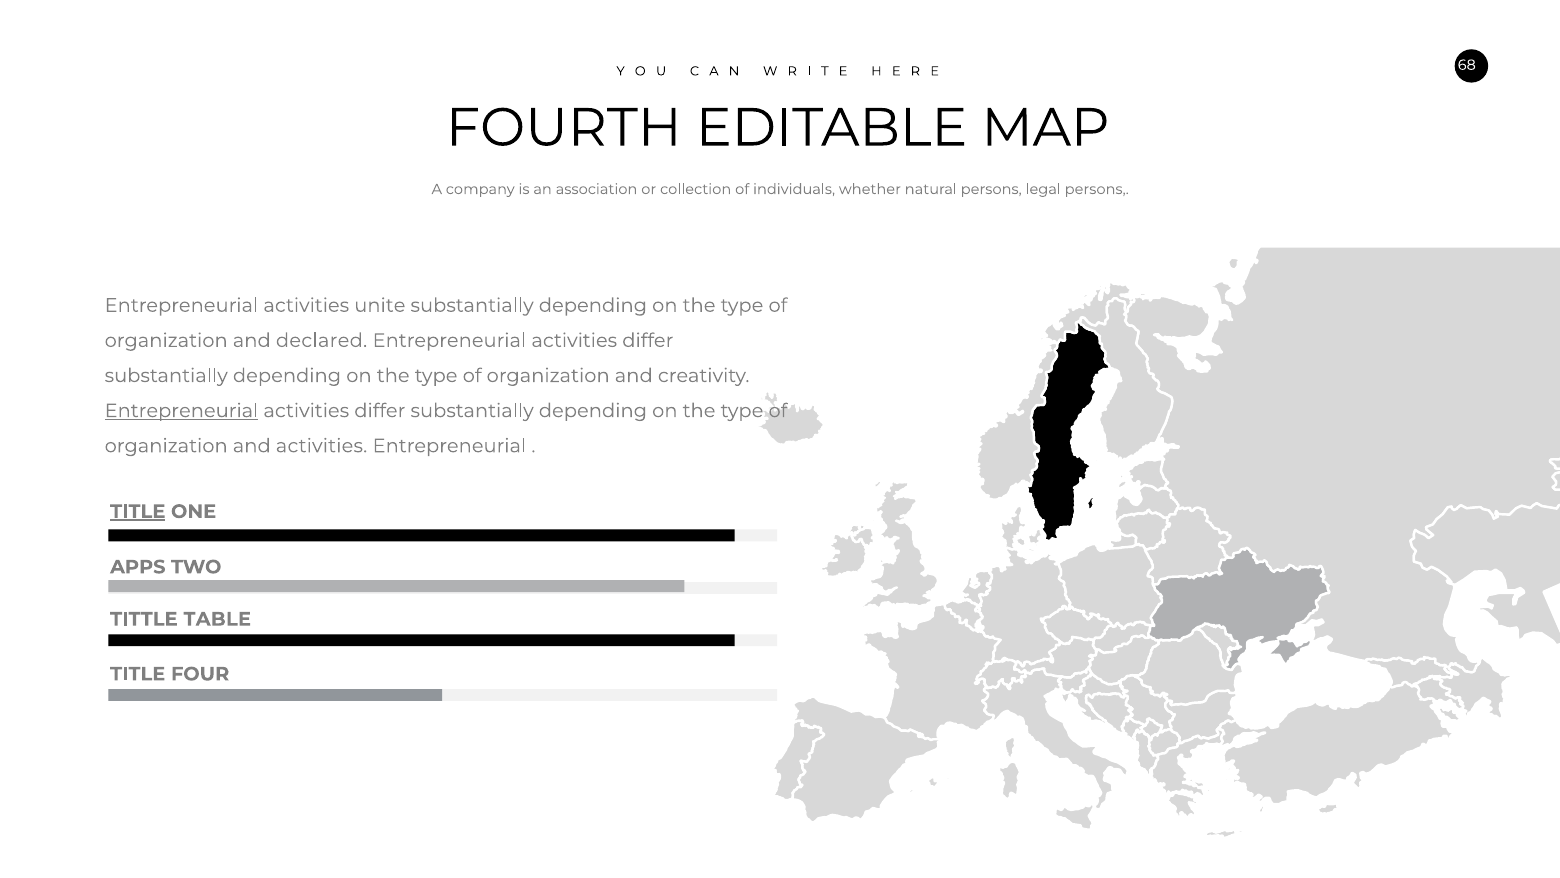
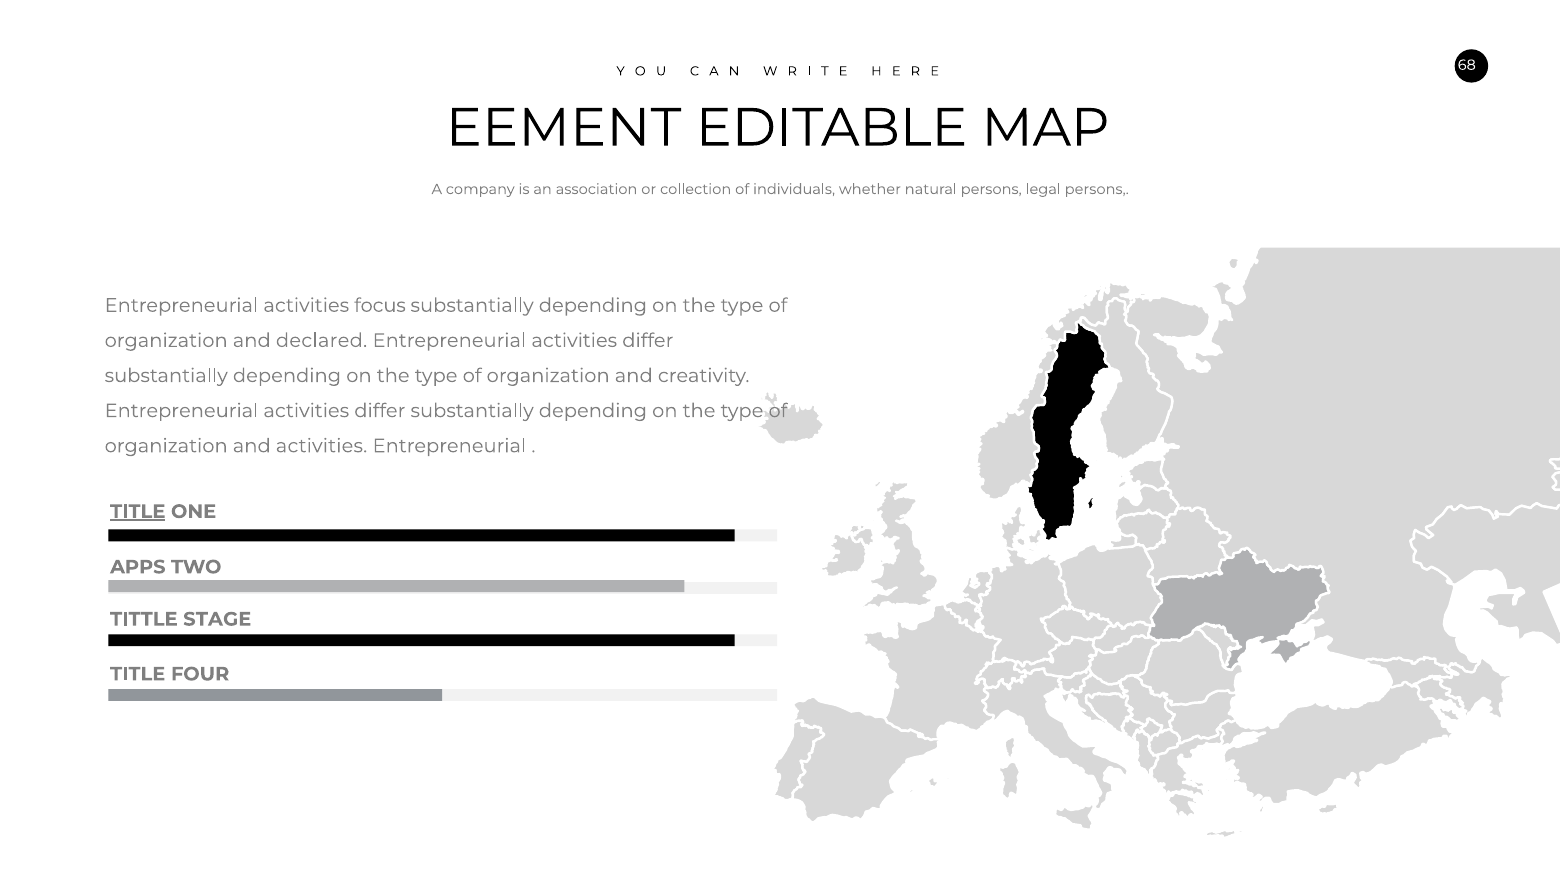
FOURTH: FOURTH -> EEMENT (564, 128)
unite: unite -> focus (380, 305)
Entrepreneurial underline: present -> none (181, 411)
TABLE: TABLE -> STAGE (217, 619)
